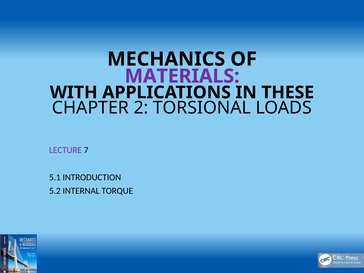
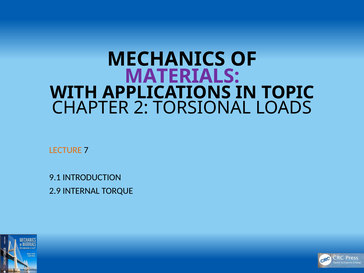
THESE: THESE -> TOPIC (288, 92)
LECTURE colour: purple -> orange (65, 150)
5.1: 5.1 -> 9.1 (55, 177)
5.2: 5.2 -> 2.9 (55, 191)
